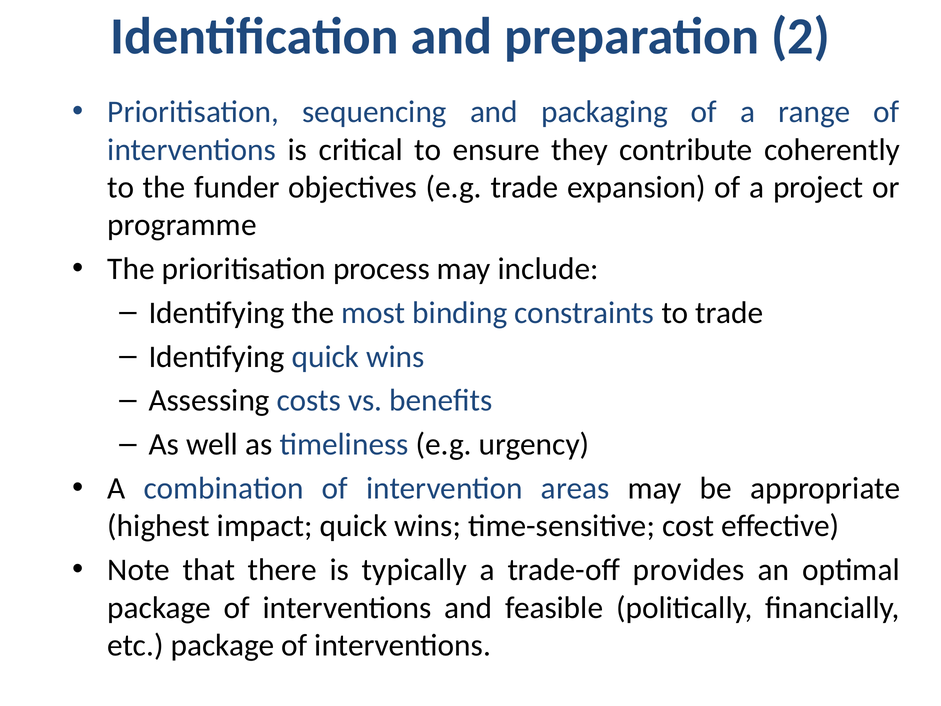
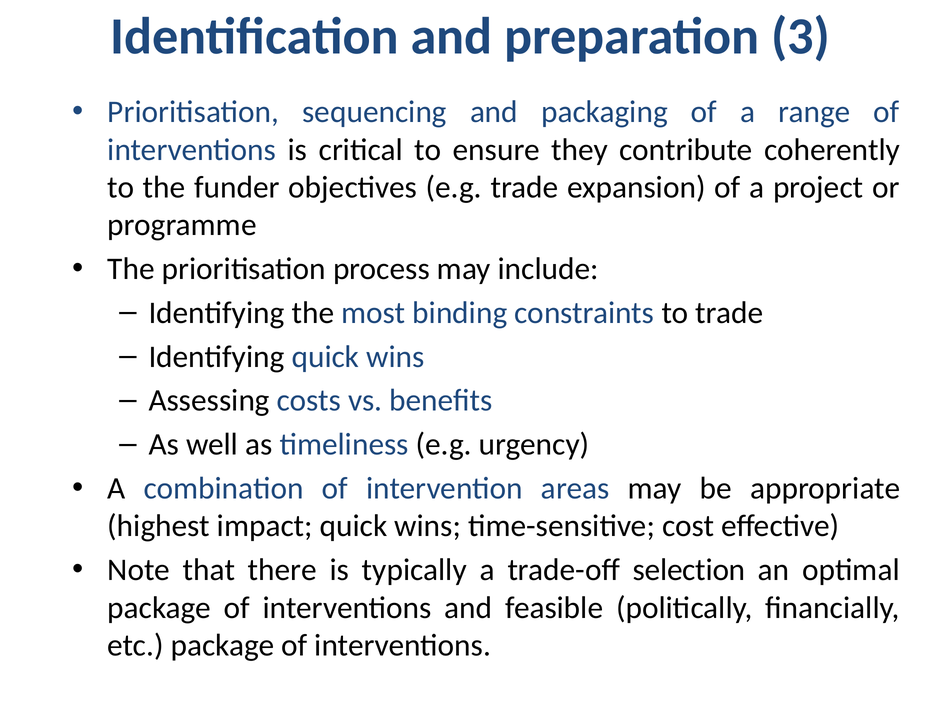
2: 2 -> 3 (801, 37)
provides: provides -> selection (689, 570)
